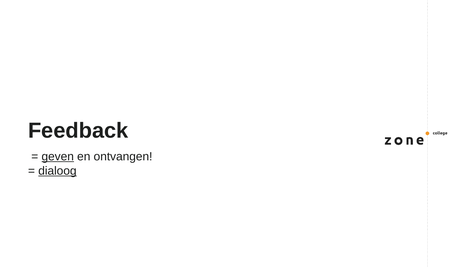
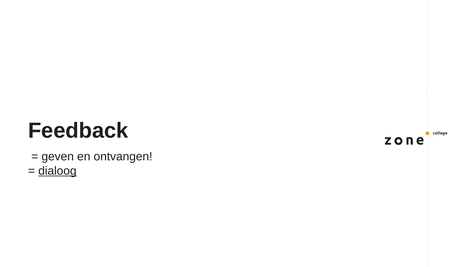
geven underline: present -> none (58, 157)
